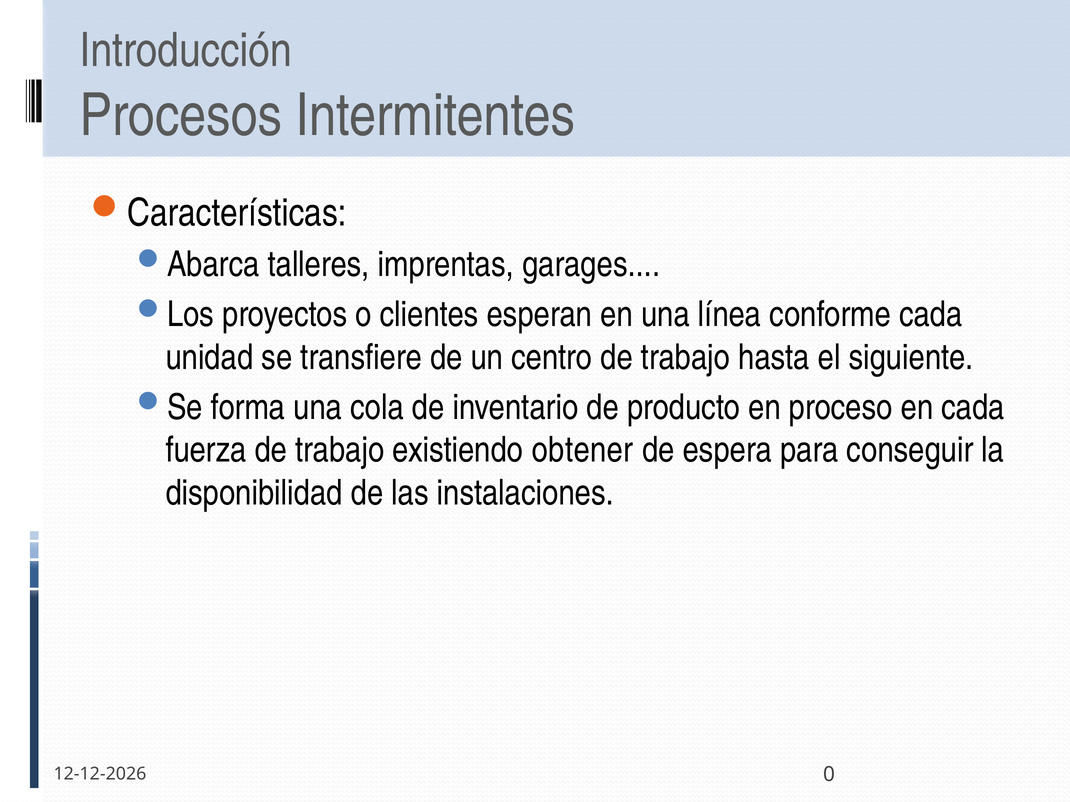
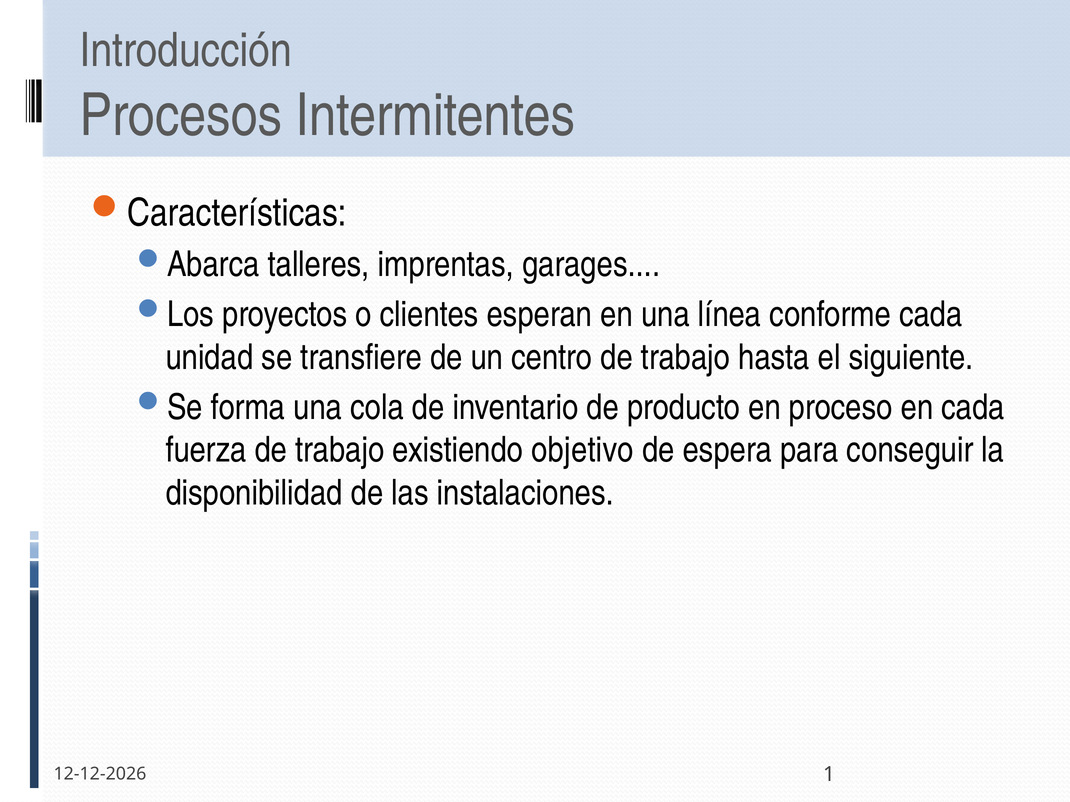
obtener: obtener -> objetivo (583, 450)
0: 0 -> 1 (829, 775)
